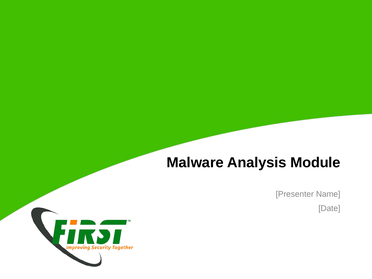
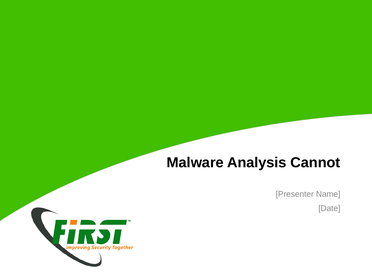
Module: Module -> Cannot (315, 163)
